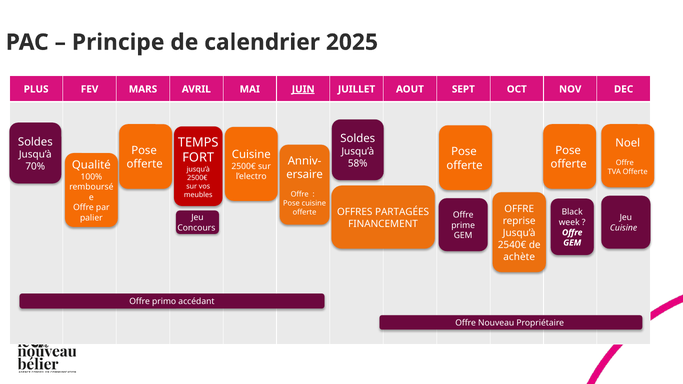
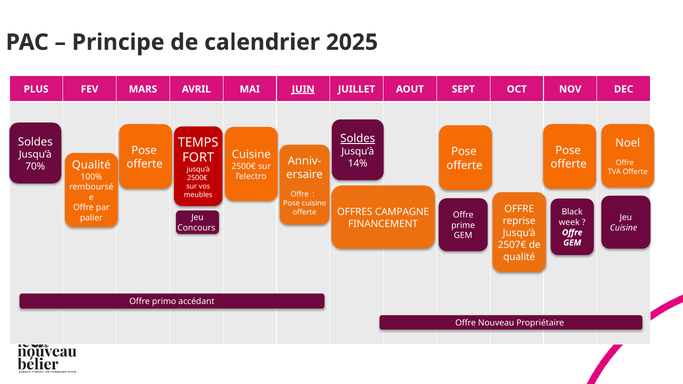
Soldes underline: none -> present (358, 139)
58%: 58% -> 14% (358, 163)
PARTAGÉES: PARTAGÉES -> CAMPAGNE (402, 212)
2540€: 2540€ -> 2507€ (512, 245)
achète: achète -> qualité (519, 257)
